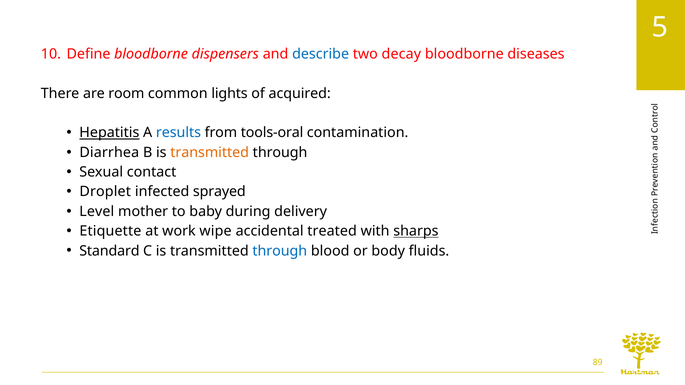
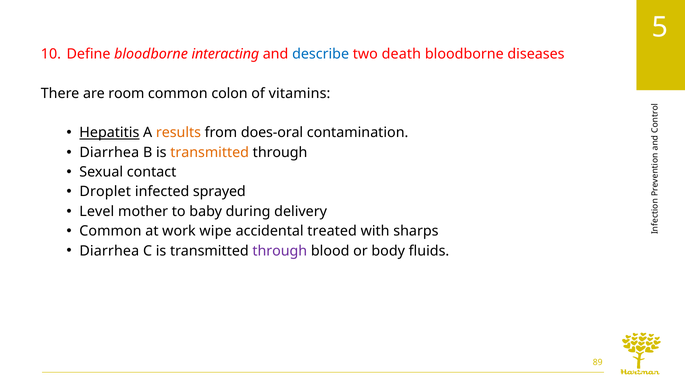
dispensers: dispensers -> interacting (225, 54)
decay: decay -> death (401, 54)
lights: lights -> colon (230, 93)
acquired: acquired -> vitamins (300, 93)
results colour: blue -> orange (178, 133)
tools-oral: tools-oral -> does-oral (272, 133)
Etiquette: Etiquette -> Common (110, 231)
sharps underline: present -> none (416, 231)
Standard: Standard -> Diarrhea (109, 251)
through colour: blue -> purple (280, 251)
